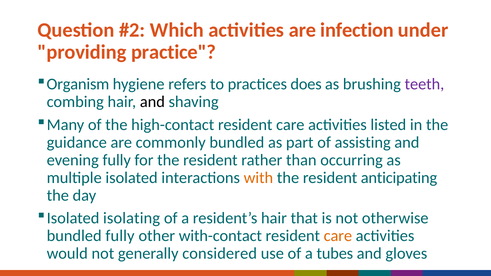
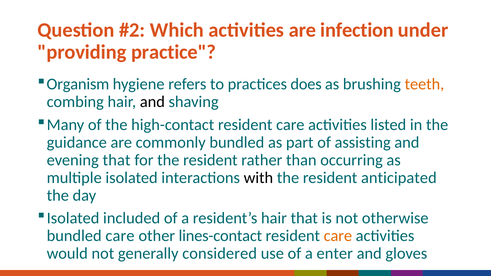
teeth colour: purple -> orange (424, 84)
evening fully: fully -> that (117, 160)
with colour: orange -> black (258, 178)
anticipating: anticipating -> anticipated (399, 178)
isolating: isolating -> included (132, 218)
bundled fully: fully -> care (120, 236)
with-contact: with-contact -> lines-contact (220, 236)
tubes: tubes -> enter (335, 254)
